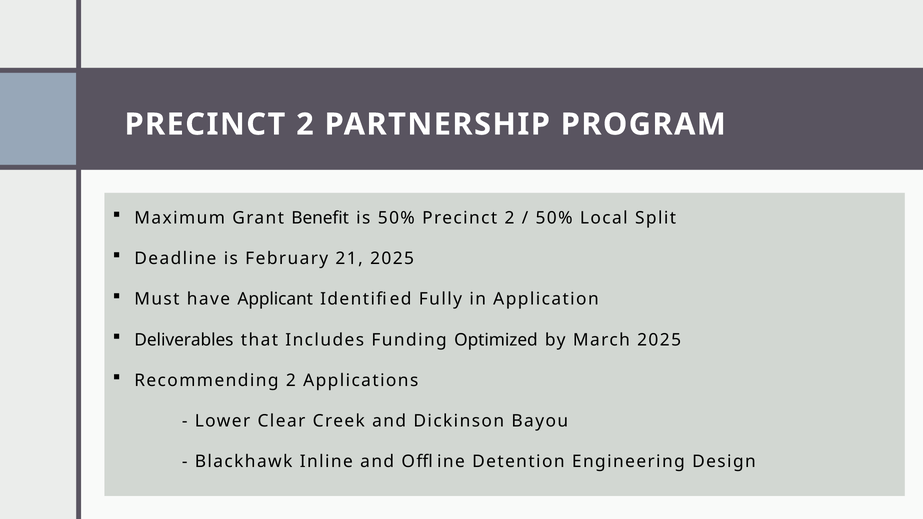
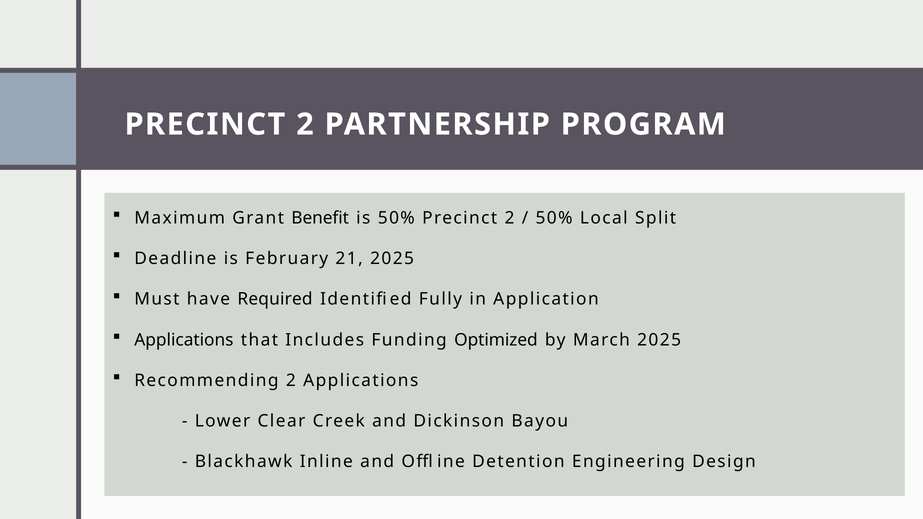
Applicant: Applicant -> Required (275, 299)
Deliverables: Deliverables -> Applications (184, 340)
